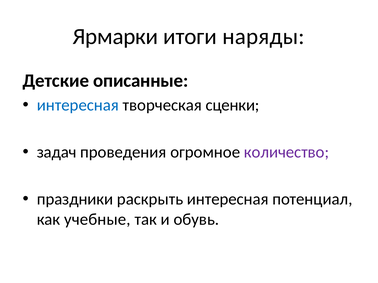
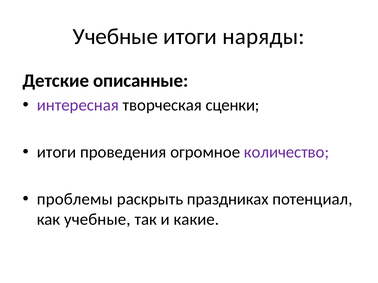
Ярмарки: Ярмарки -> Учебные (115, 37)
интересная colour: blue -> purple (78, 105)
задач: задач -> итоги (57, 152)
праздники: праздники -> проблемы (75, 200)
раскрыть интересная: интересная -> праздниках (228, 200)
обувь: обувь -> какие (196, 220)
